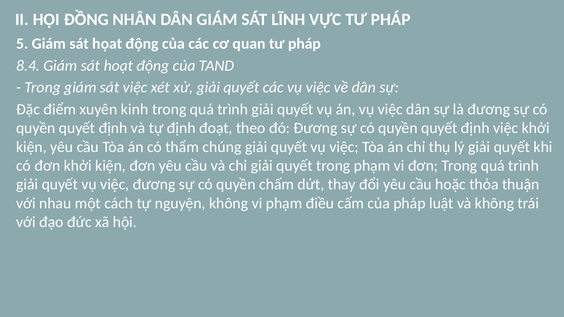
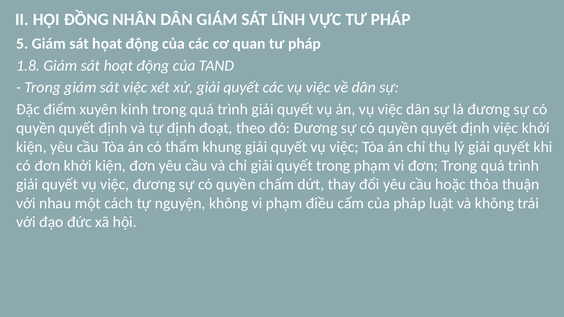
8.4: 8.4 -> 1.8 (28, 66)
chúng: chúng -> khung (222, 147)
